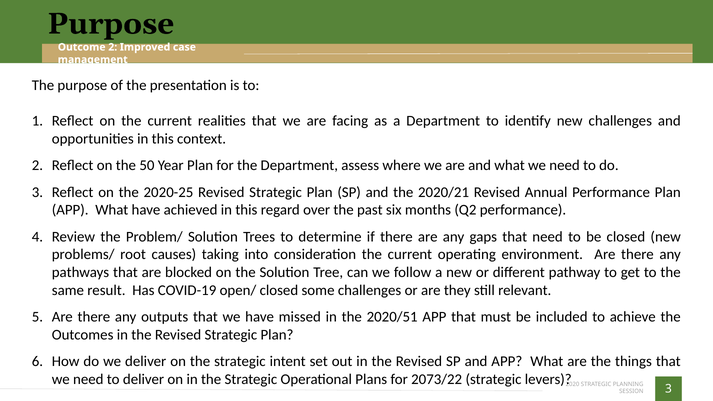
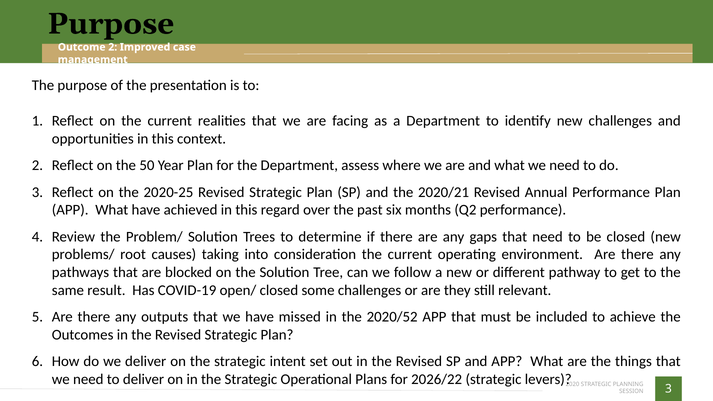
2020/51: 2020/51 -> 2020/52 (392, 317)
2073/22: 2073/22 -> 2026/22 (437, 379)
